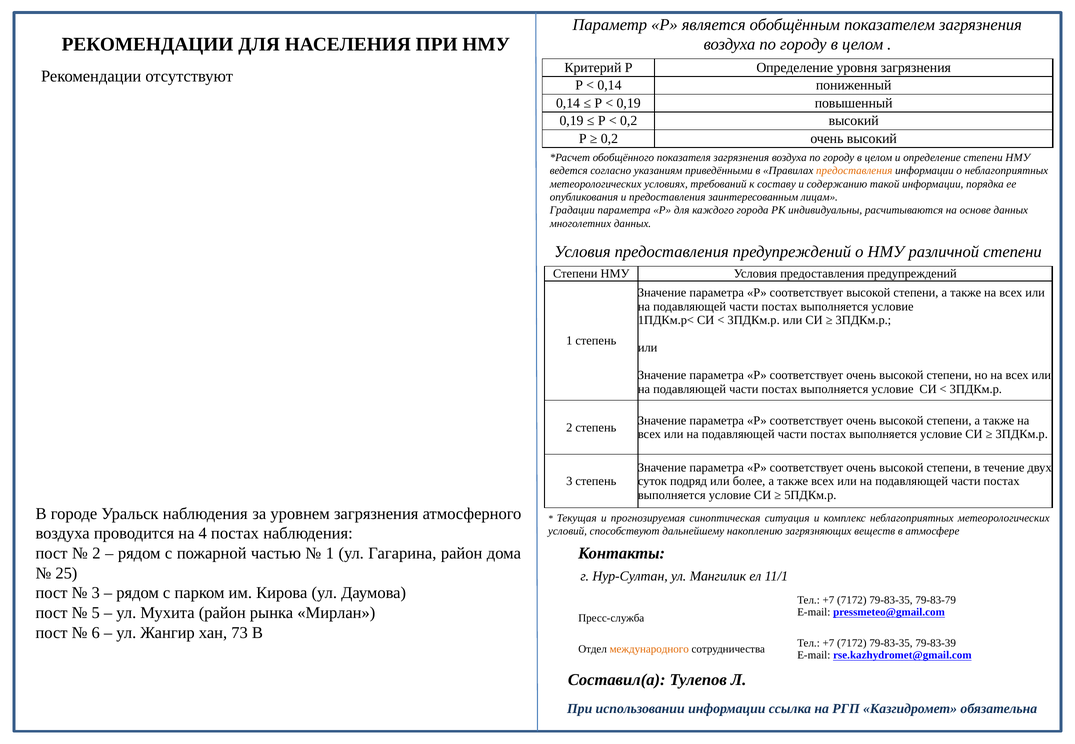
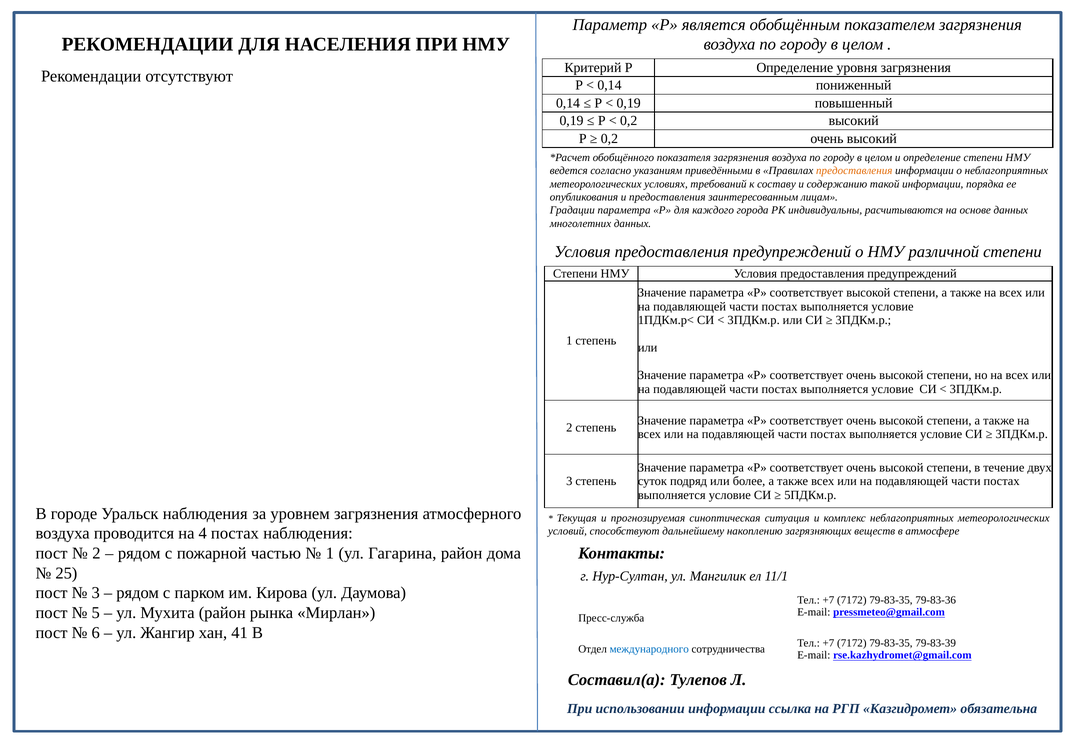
79-83-79: 79-83-79 -> 79-83-36 (936, 600)
73: 73 -> 41 (240, 633)
международного colour: orange -> blue (649, 649)
